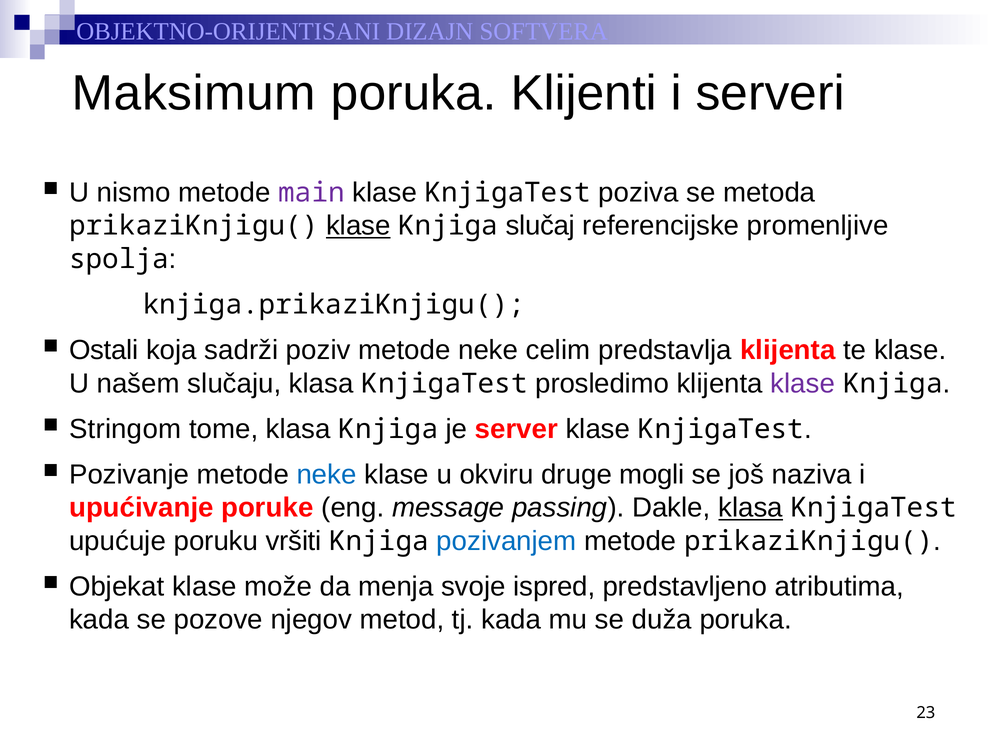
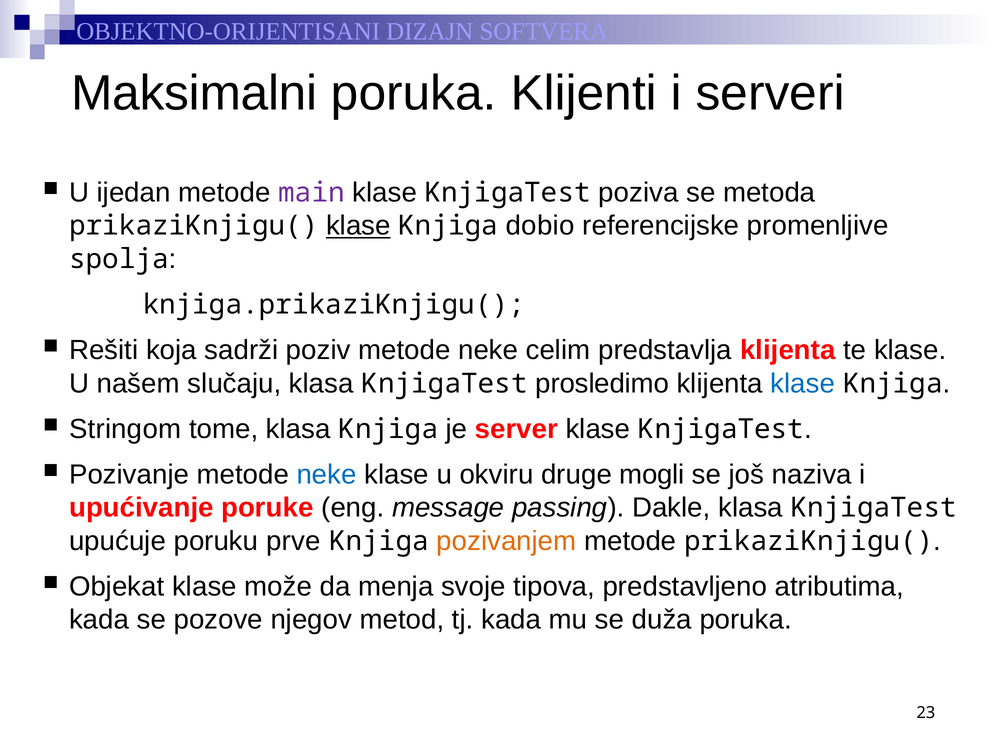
Maksimum: Maksimum -> Maksimalni (194, 93)
nismo: nismo -> ijedan (134, 193)
slučaj: slučaj -> dobio (540, 226)
Ostali: Ostali -> Rešiti (104, 350)
klase colour: purple -> blue (803, 384)
klasa underline: present -> none (751, 508)
vršiti: vršiti -> prve (293, 541)
pozivanjem colour: blue -> orange (506, 541)
ispred: ispred -> tipova (554, 587)
